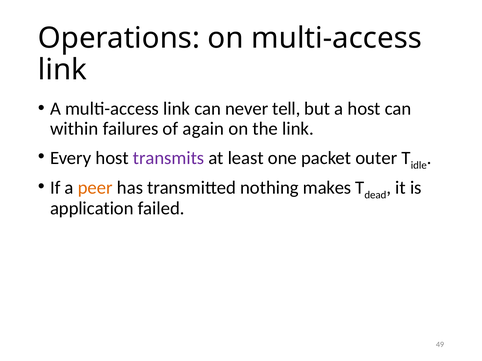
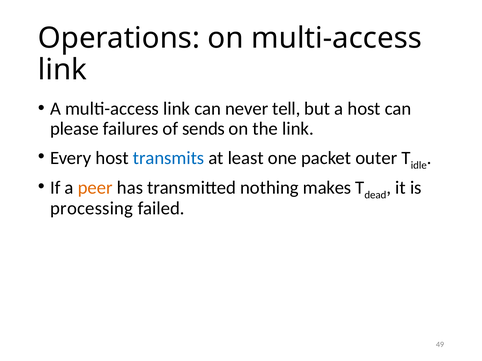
within: within -> please (74, 129)
again: again -> sends (204, 129)
transmits colour: purple -> blue (169, 158)
application: application -> processing (92, 209)
